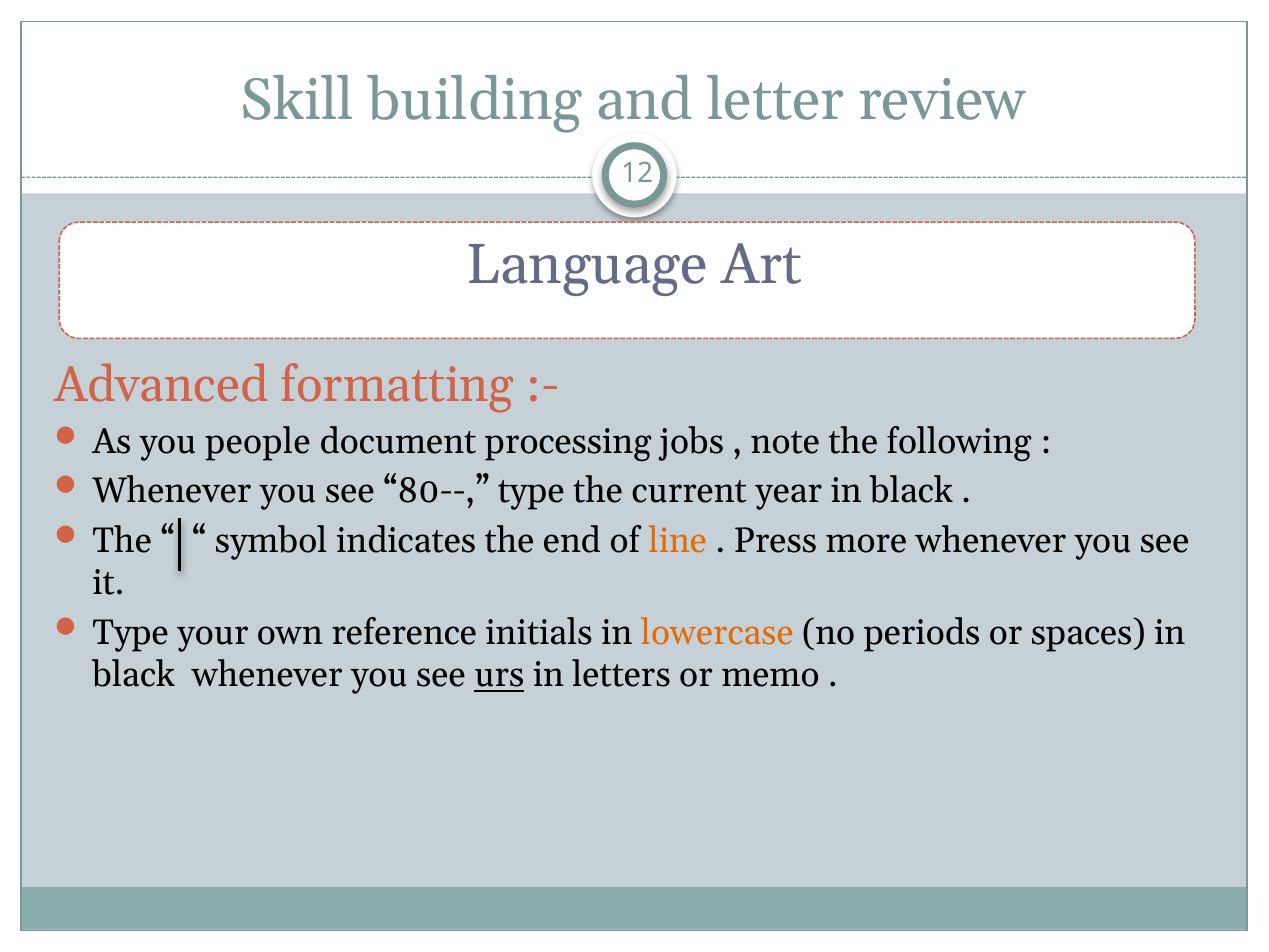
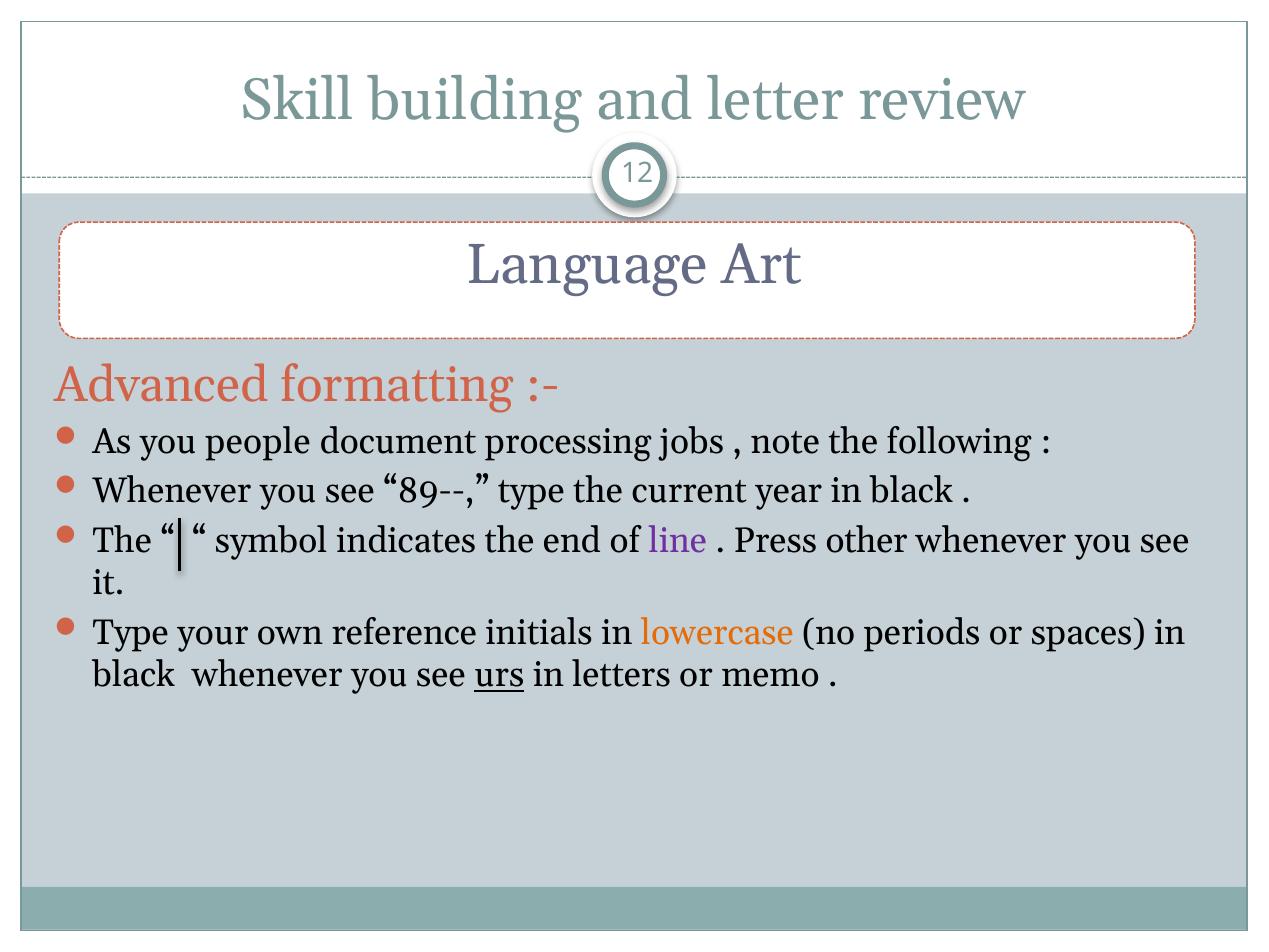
80--: 80-- -> 89-- (436, 491)
line colour: orange -> purple (678, 541)
more: more -> other (867, 541)
